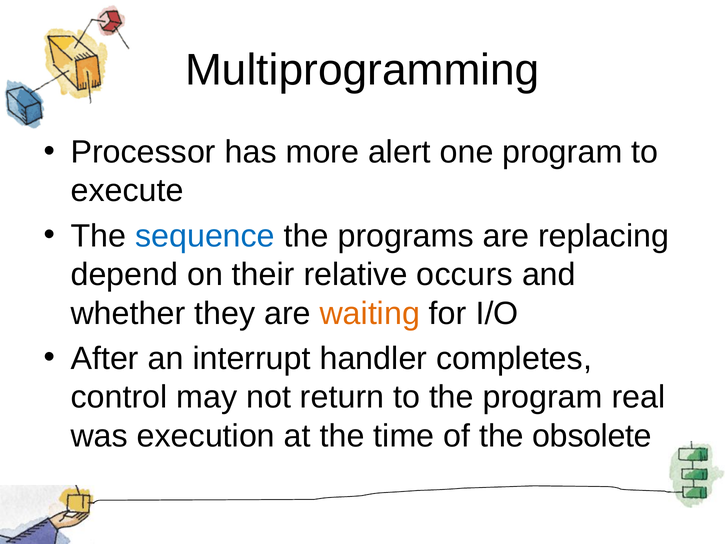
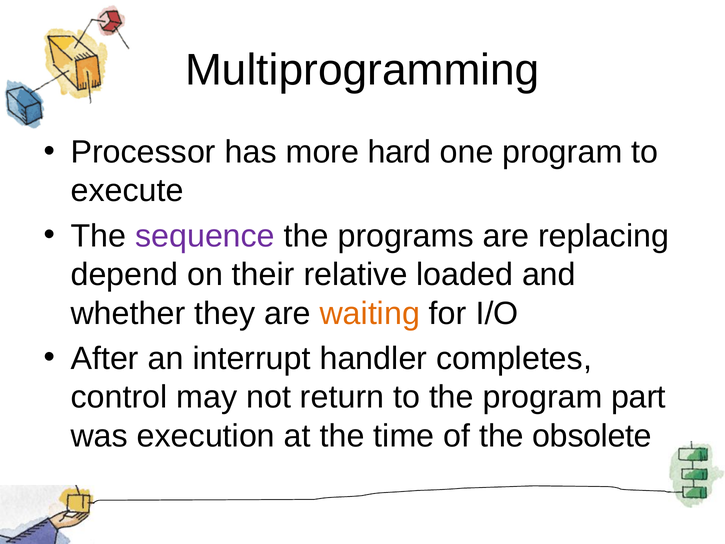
alert: alert -> hard (400, 152)
sequence colour: blue -> purple (205, 236)
occurs: occurs -> loaded (465, 275)
real: real -> part (639, 397)
